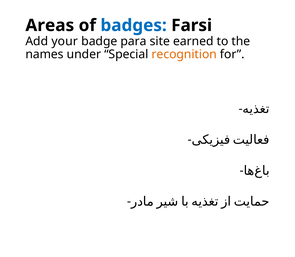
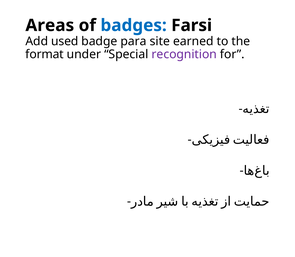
your: your -> used (65, 41)
names: names -> format (45, 54)
recognition colour: orange -> purple (184, 54)
